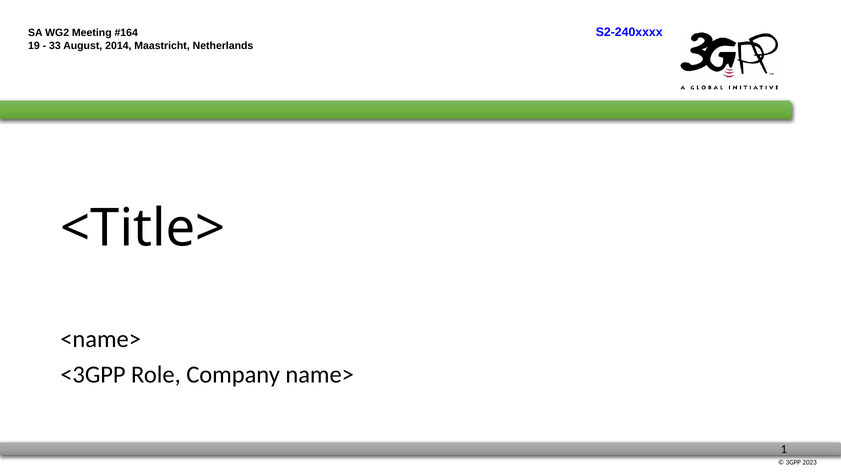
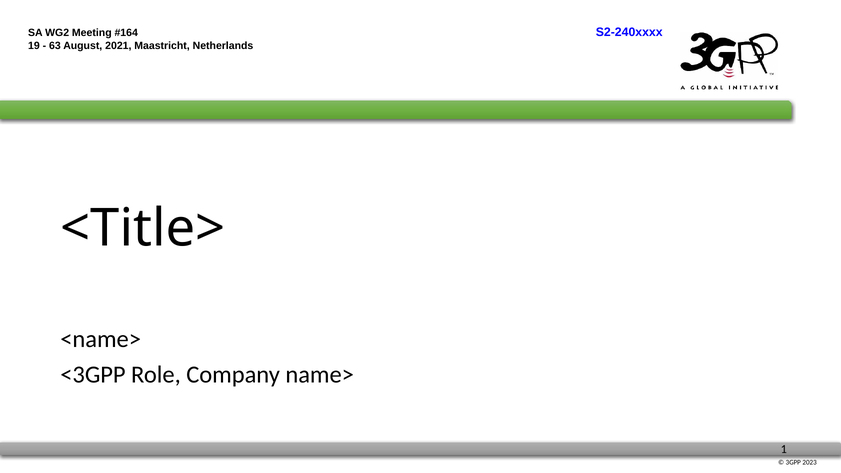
33: 33 -> 63 (55, 46)
2014: 2014 -> 2021 (118, 46)
